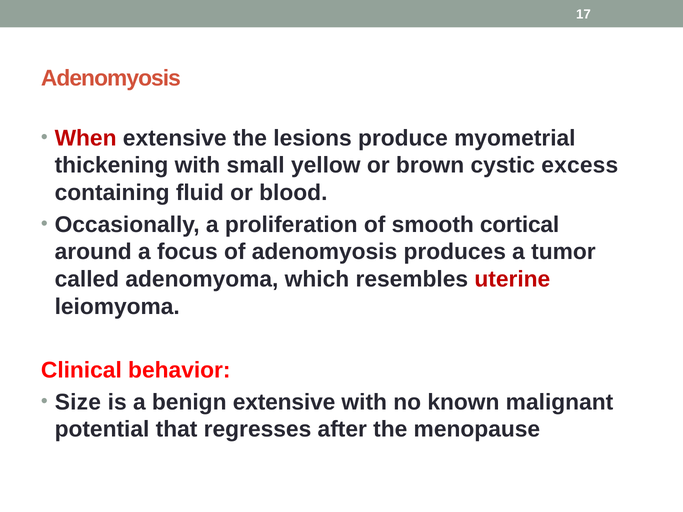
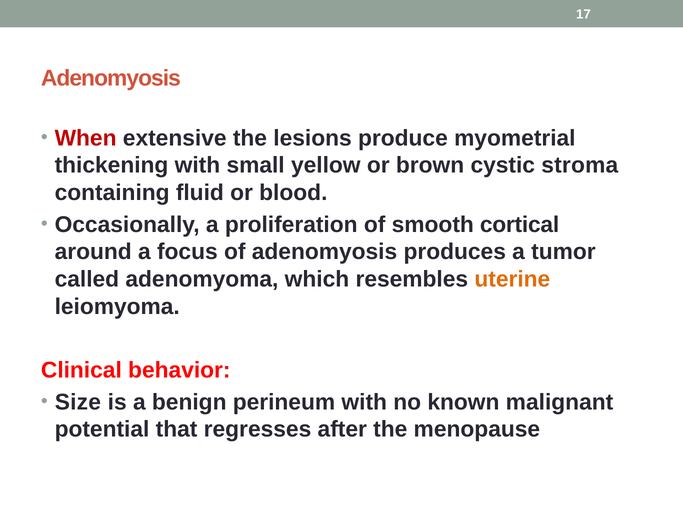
excess: excess -> stroma (580, 166)
uterine colour: red -> orange (512, 279)
benign extensive: extensive -> perineum (284, 402)
